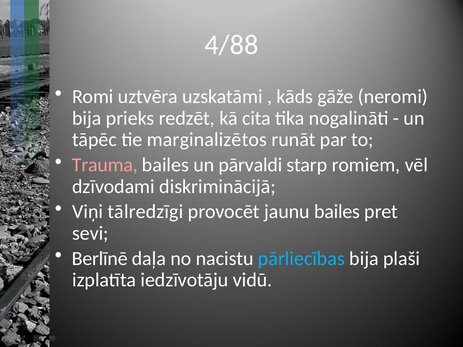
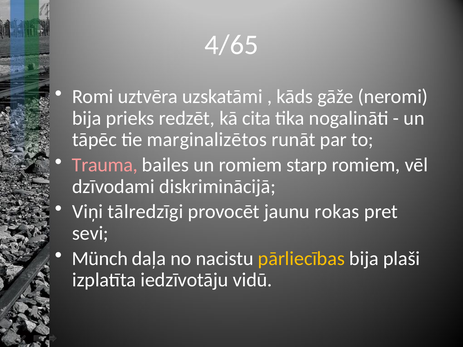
4/88: 4/88 -> 4/65 (231, 45)
un pārvaldi: pārvaldi -> romiem (250, 165)
jaunu bailes: bailes -> rokas (337, 212)
Berlīnē: Berlīnē -> Münch (100, 259)
pārliecības colour: light blue -> yellow (301, 259)
